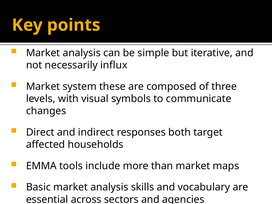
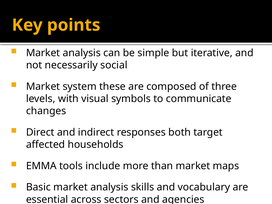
influx: influx -> social (114, 65)
